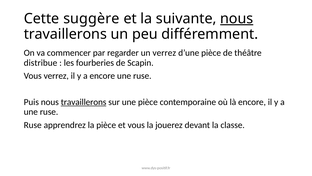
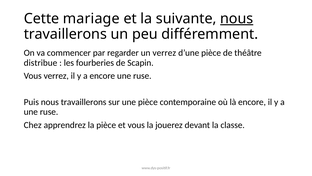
suggère: suggère -> mariage (91, 18)
travaillerons underline: present -> none (84, 102)
Ruse: Ruse -> Chez (33, 125)
